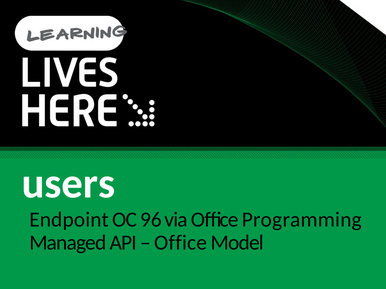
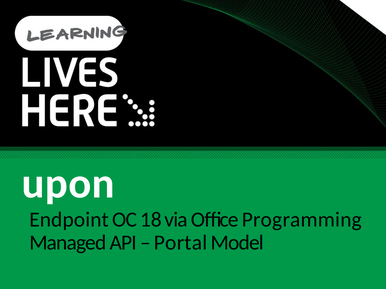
users: users -> upon (68, 184)
96: 96 -> 18 (151, 220)
Office: Office -> Portal (181, 243)
